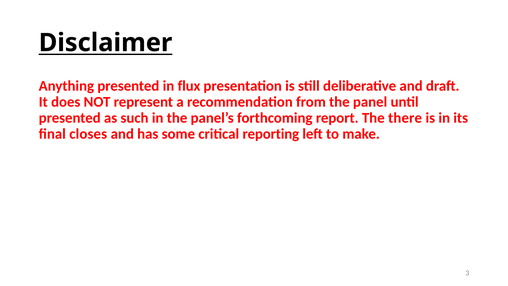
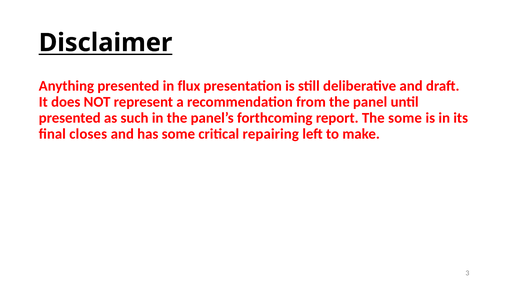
The there: there -> some (405, 118)
reporting: reporting -> repairing (271, 134)
